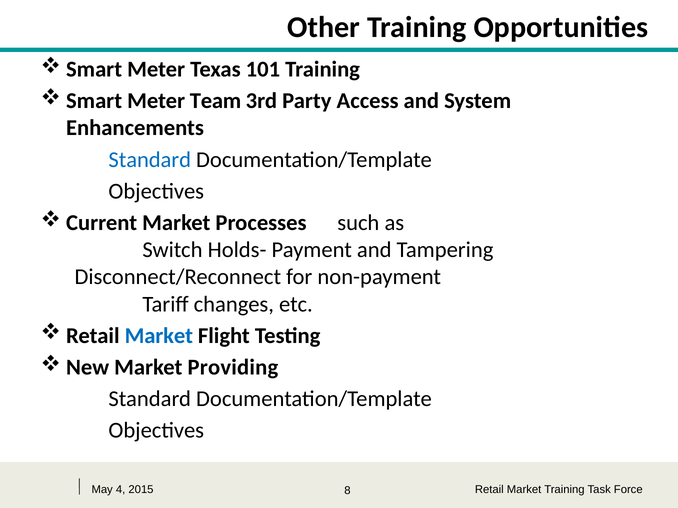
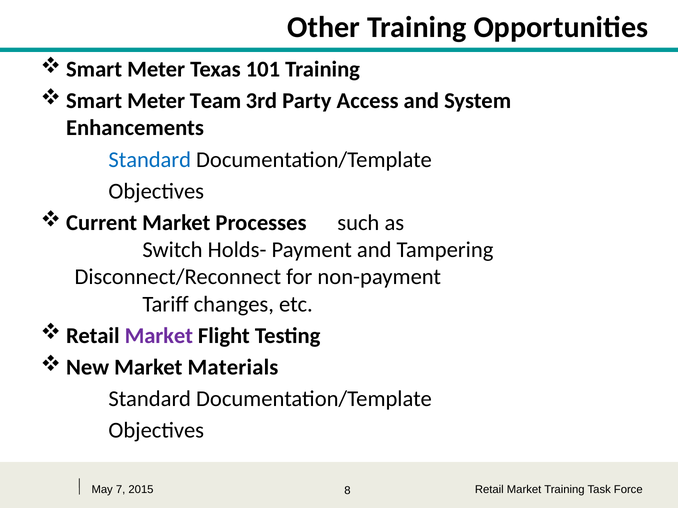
Market colour: blue -> purple (159, 336)
Providing: Providing -> Materials (233, 368)
4: 4 -> 7 (121, 490)
